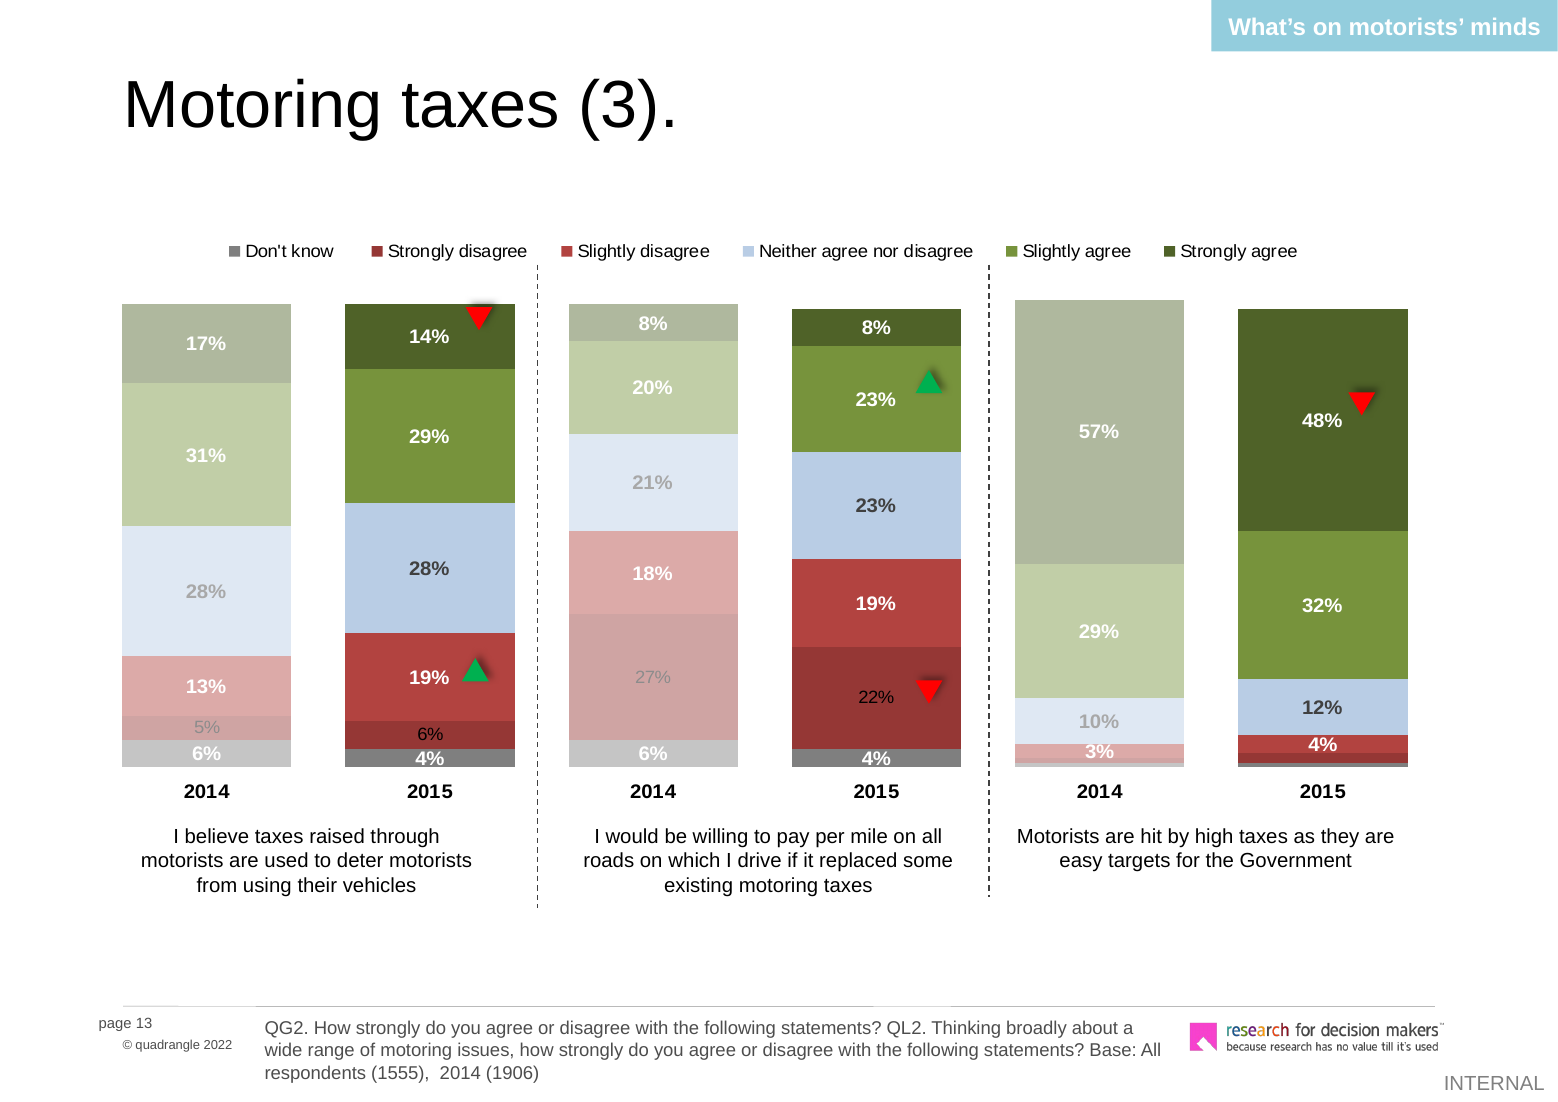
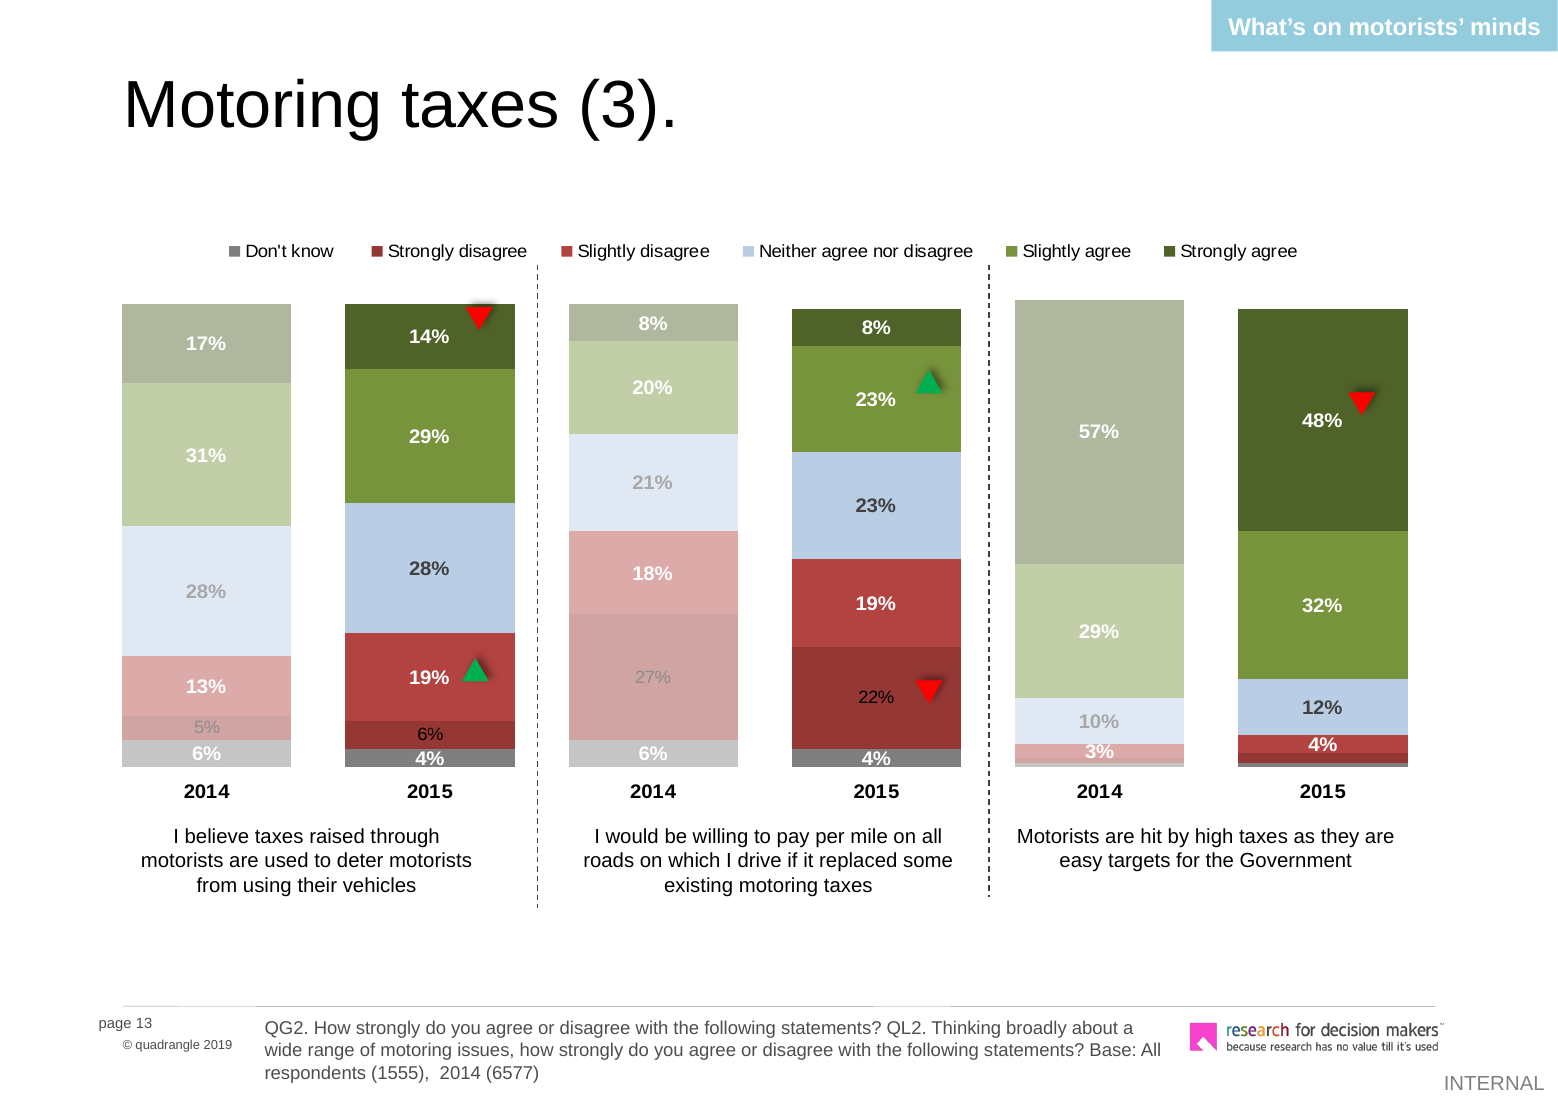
2022: 2022 -> 2019 (218, 1045)
1906: 1906 -> 6577 (513, 1073)
